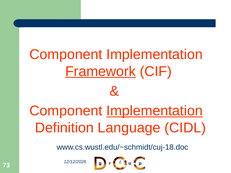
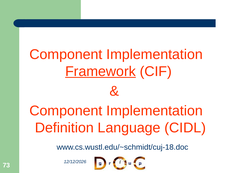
Implementation underline: present -> none (155, 111)
